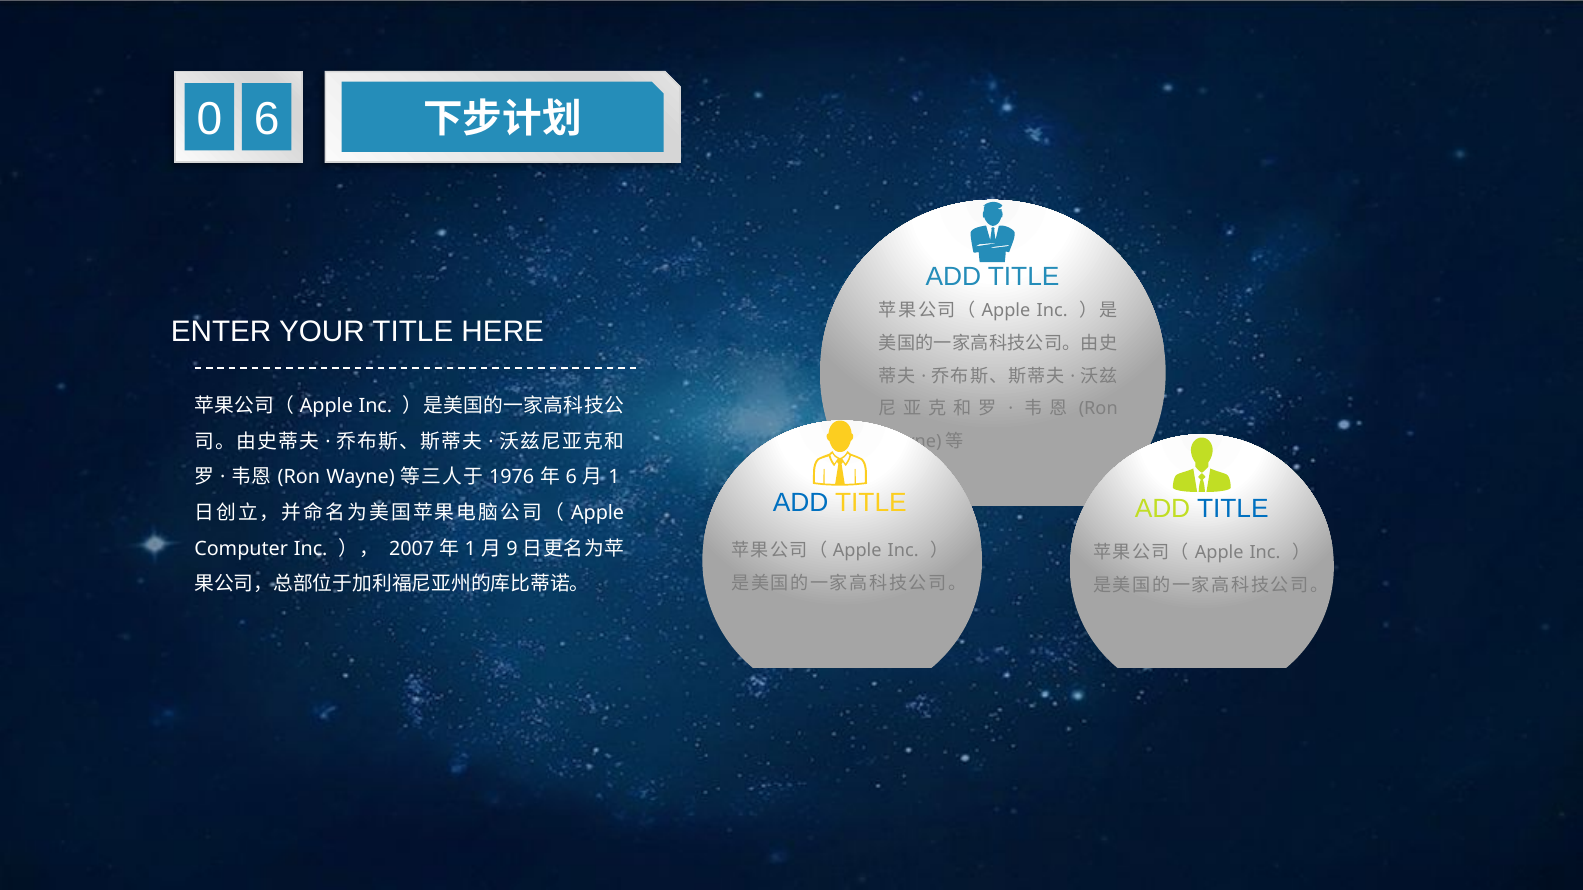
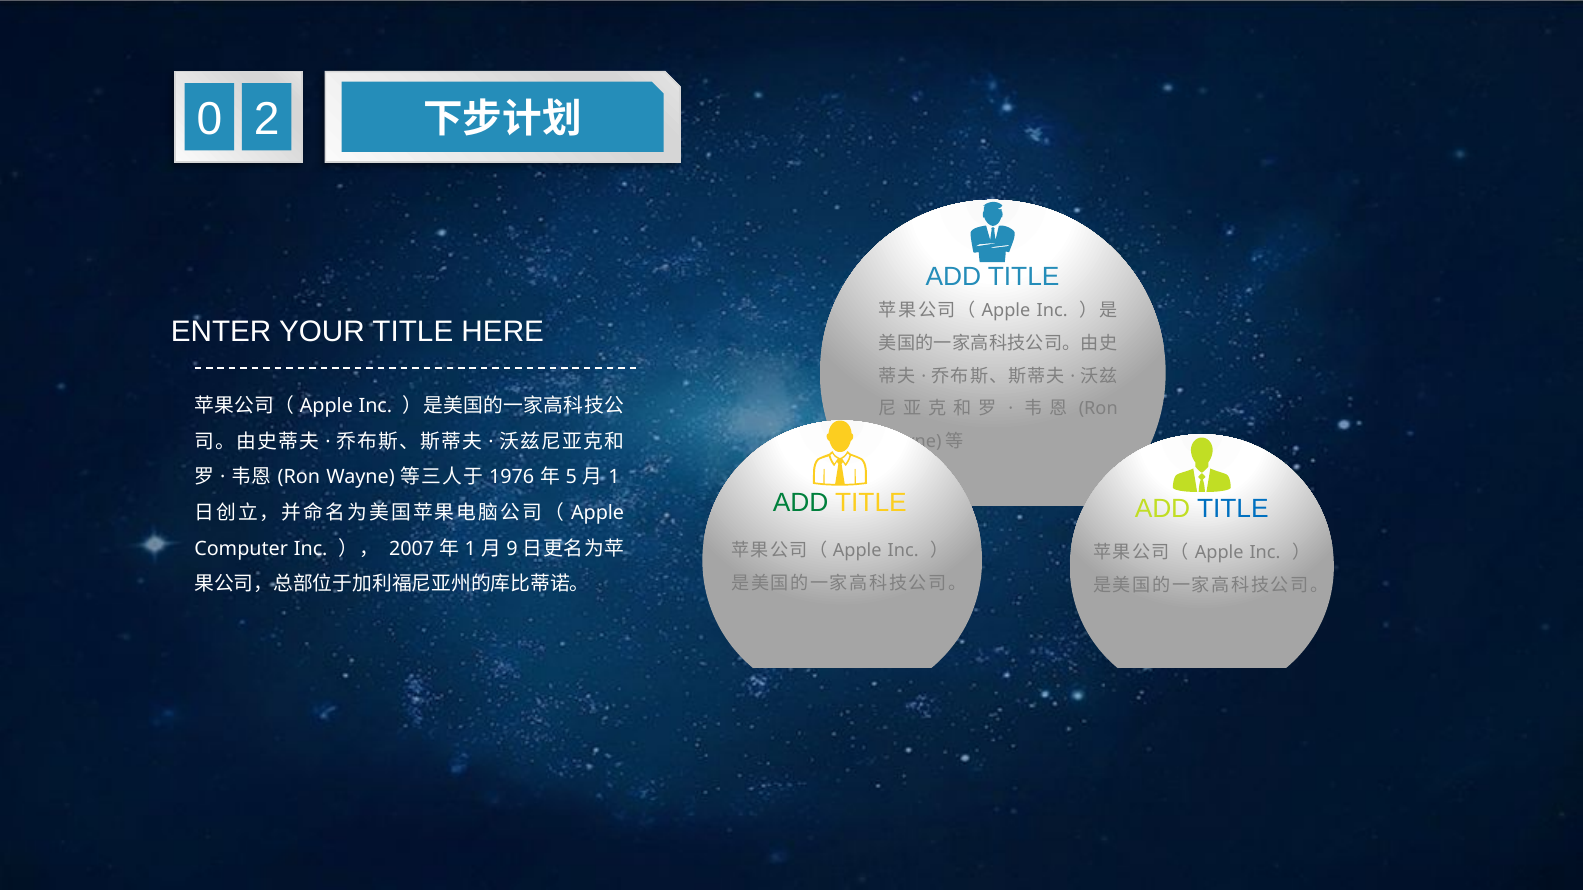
0 6: 6 -> 2 (267, 120)
6: 6 -> 5 (571, 478)
ADD colour: blue -> green (801, 504)
